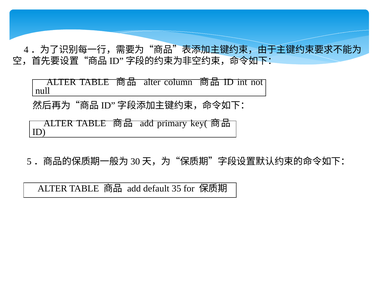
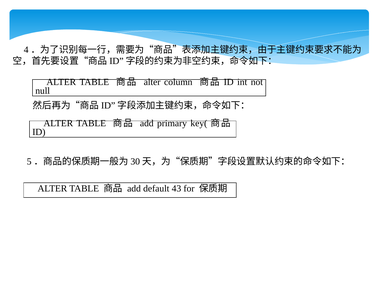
35: 35 -> 43 (176, 189)
